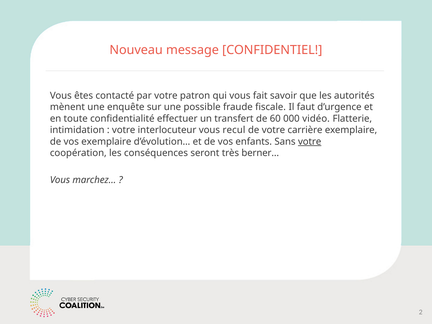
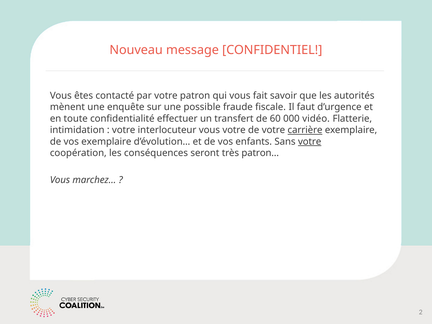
vous recul: recul -> votre (234, 130)
carrière underline: none -> present (305, 130)
berner…: berner… -> patron… (260, 153)
